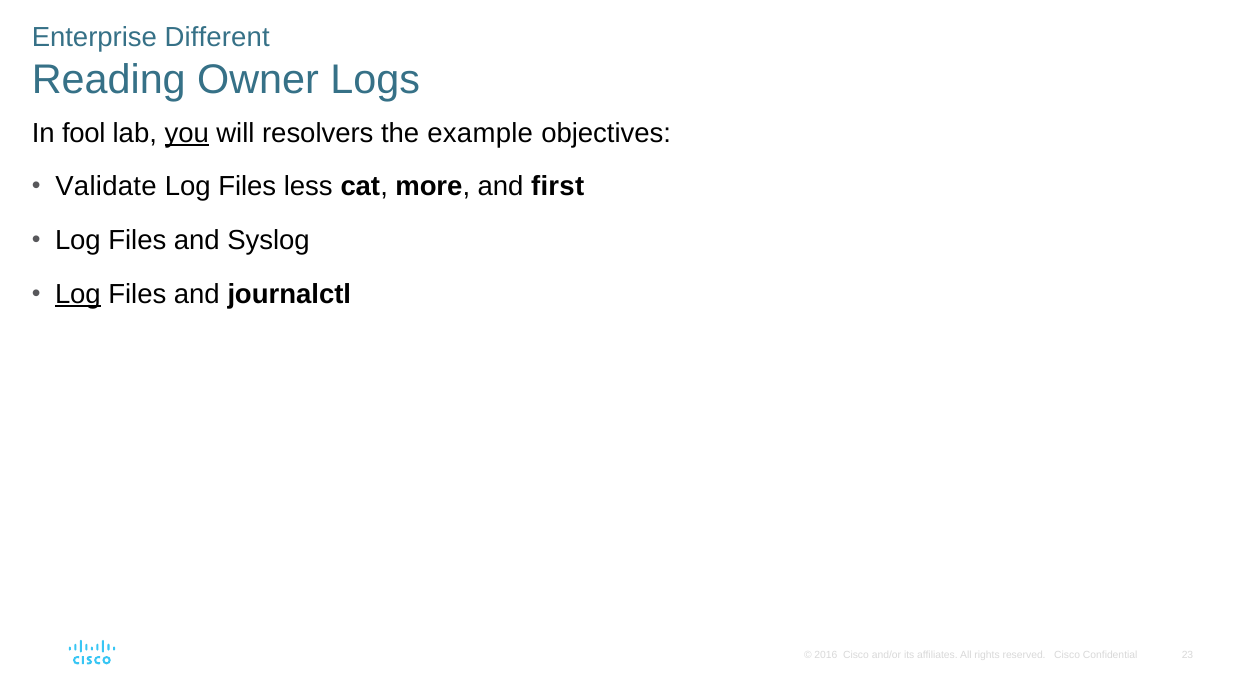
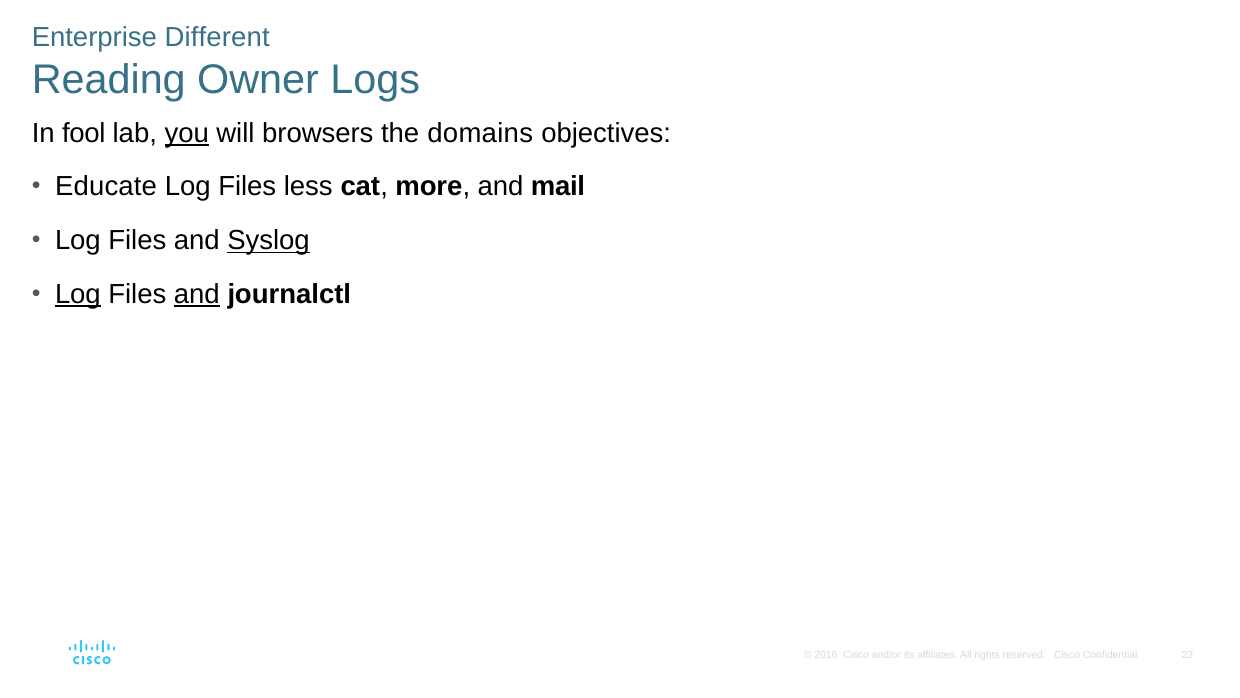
resolvers: resolvers -> browsers (318, 133)
example: example -> domains (480, 133)
Validate: Validate -> Educate (106, 187)
first: first -> mail (558, 187)
Syslog underline: none -> present (269, 240)
and underline: none -> present (197, 294)
